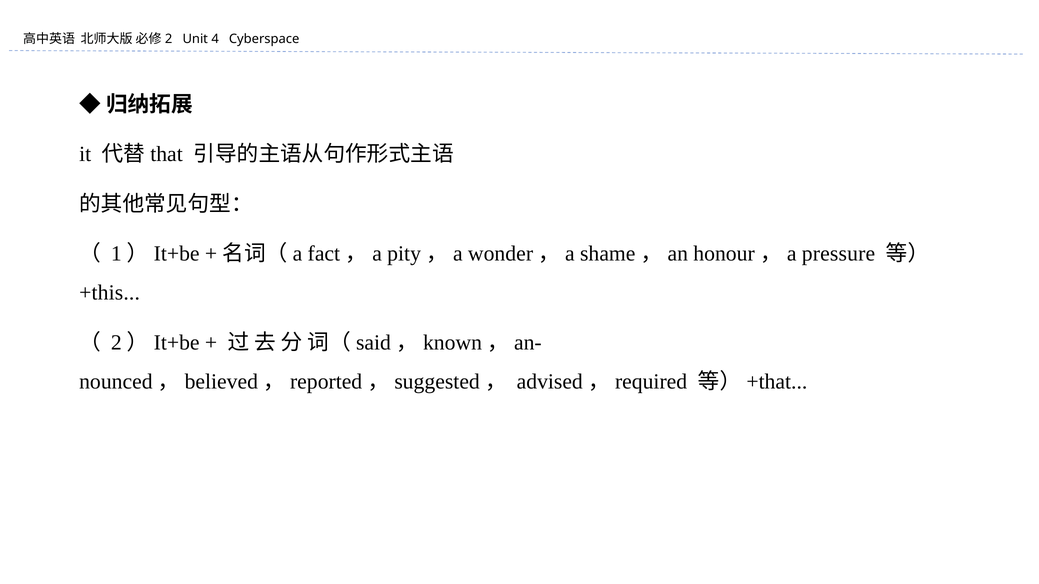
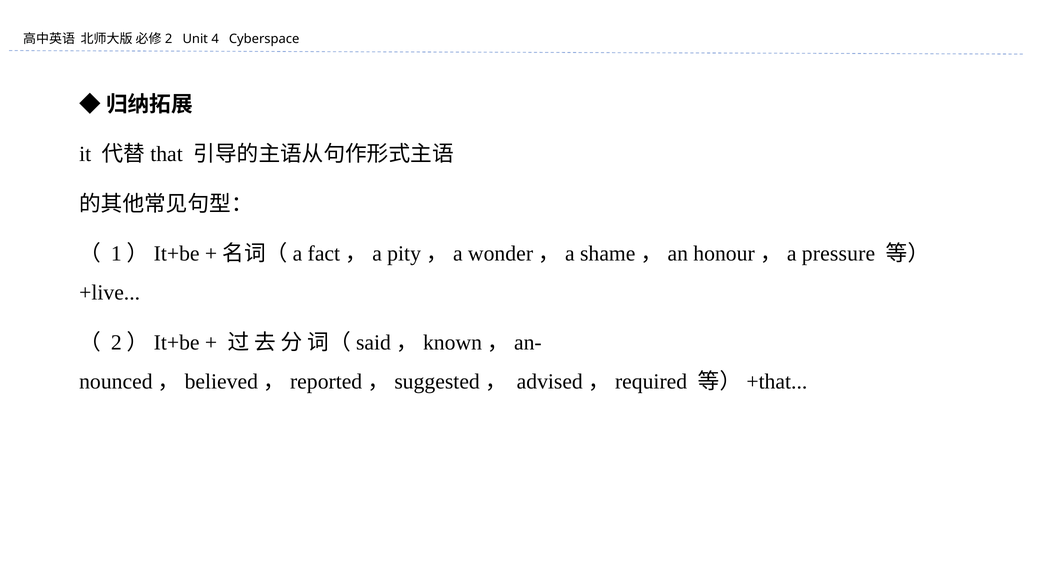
+this: +this -> +live (110, 293)
